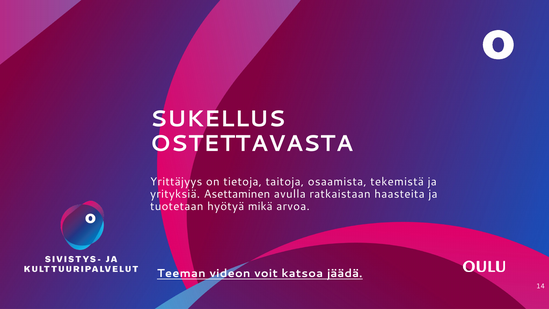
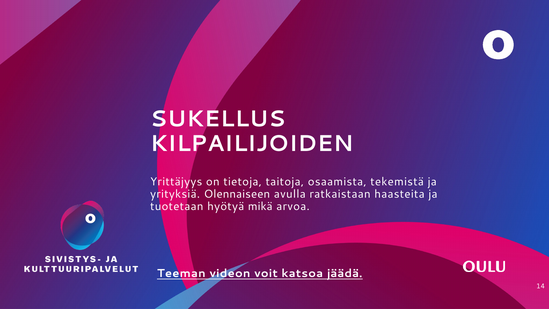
OSTETTAVASTA: OSTETTAVASTA -> KILPAILIJOIDEN (252, 143)
Asettaminen: Asettaminen -> Olennaiseen (237, 194)
